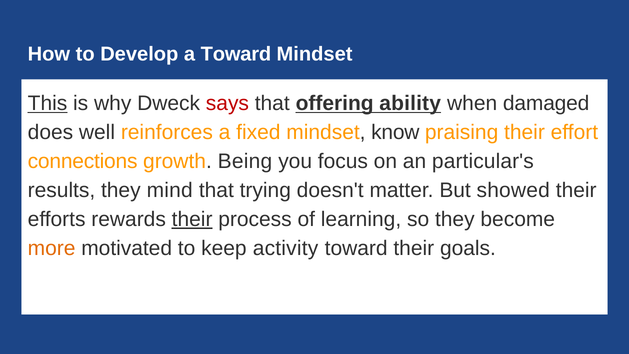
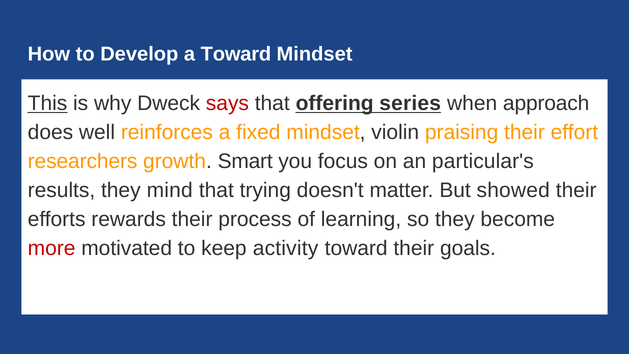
ability: ability -> series (410, 103)
damaged: damaged -> approach (546, 103)
know: know -> violin (395, 132)
connections: connections -> researchers (83, 161)
Being: Being -> Smart (245, 161)
their underline: present -> none (192, 219)
more colour: orange -> red (52, 248)
